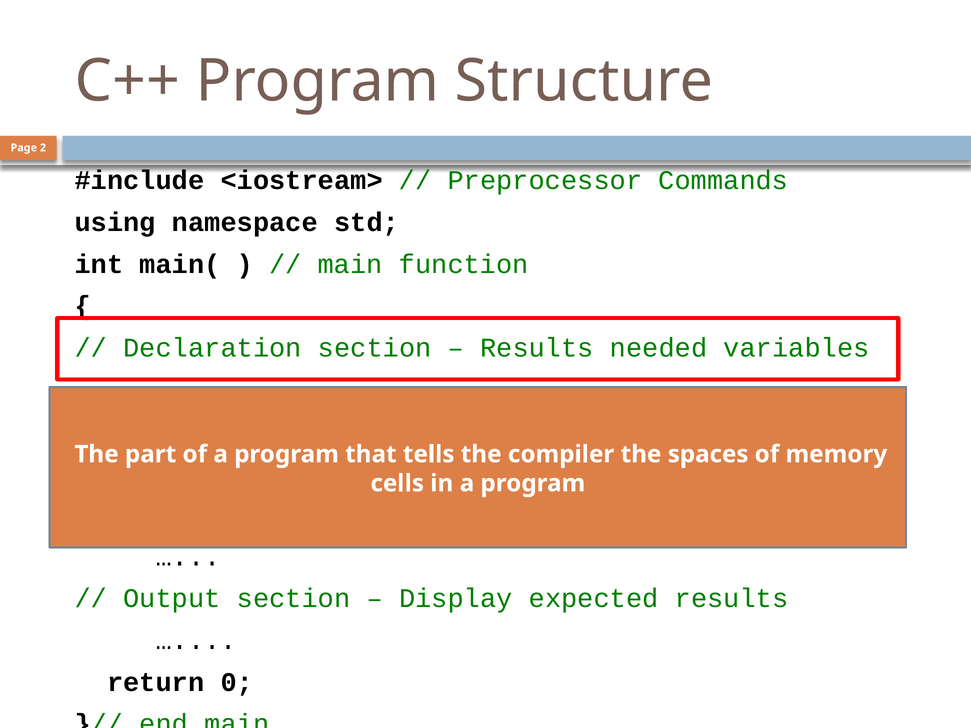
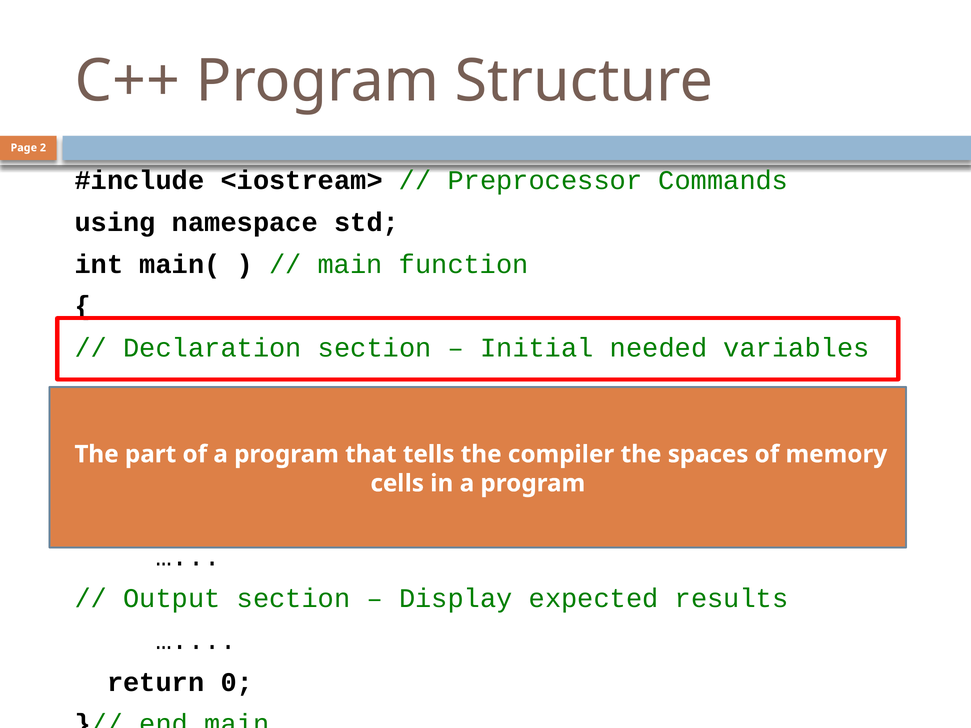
Results: Results -> Initial (537, 348)
